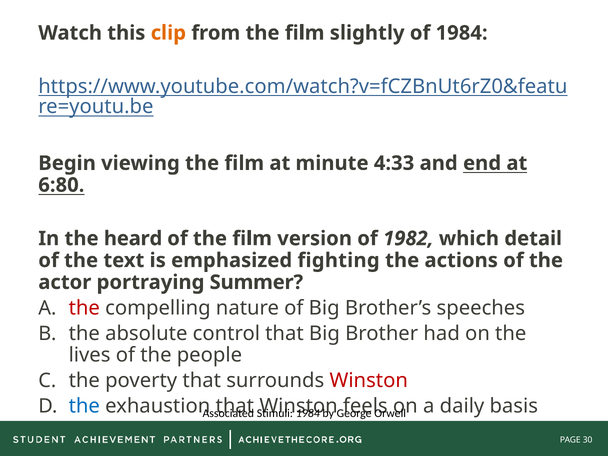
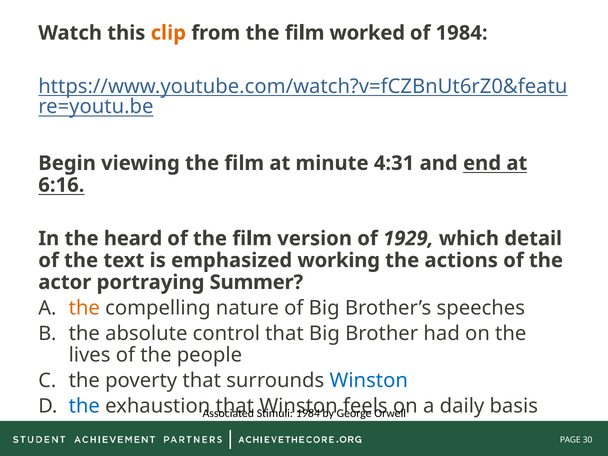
slightly: slightly -> worked (367, 33)
4:33: 4:33 -> 4:31 (394, 163)
6:80: 6:80 -> 6:16 (61, 185)
1982: 1982 -> 1929 (408, 239)
fighting: fighting -> working (339, 260)
the colour: red -> orange (84, 308)
Winston colour: red -> blue (369, 381)
